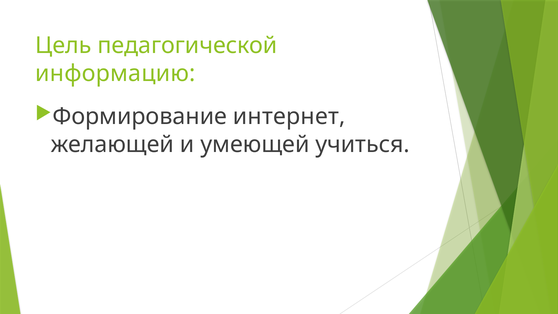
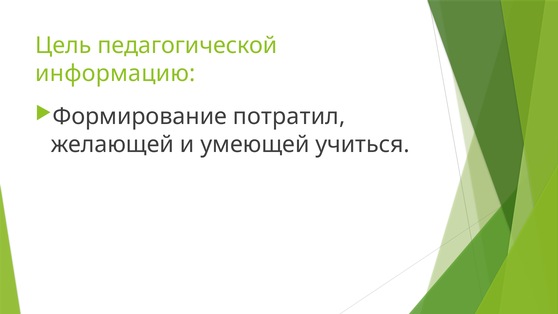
интернет: интернет -> потратил (289, 117)
